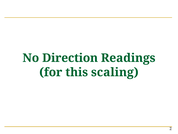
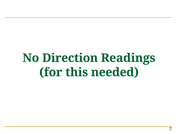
scaling: scaling -> needed (115, 72)
